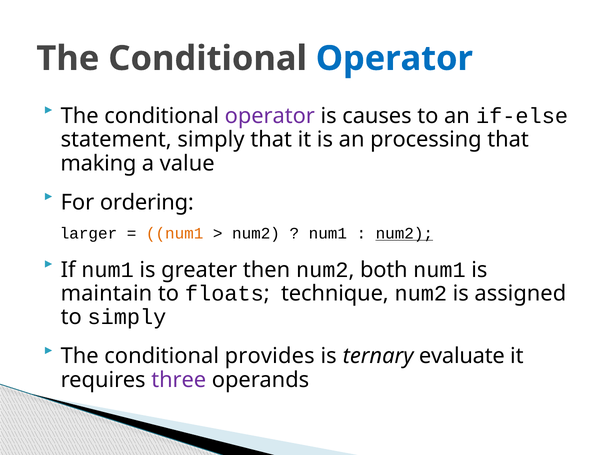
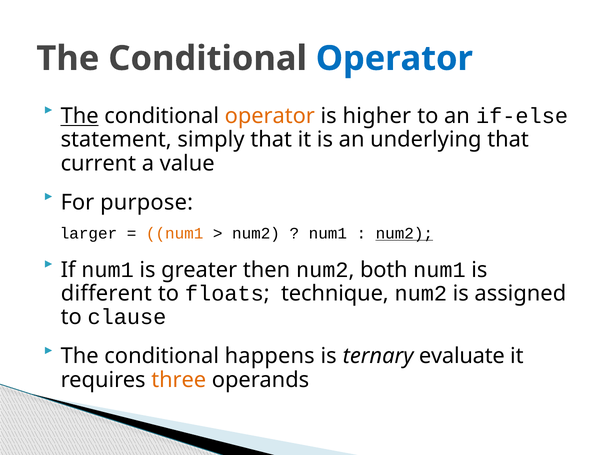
The underline: none -> present (80, 116)
operator colour: purple -> orange (270, 116)
causes: causes -> higher (377, 116)
processing: processing -> underlying (426, 140)
making: making -> current (98, 163)
ordering: ordering -> purpose (147, 202)
maintain: maintain -> different (106, 293)
to simply: simply -> clause (127, 317)
provides: provides -> happens (270, 356)
three colour: purple -> orange (179, 379)
